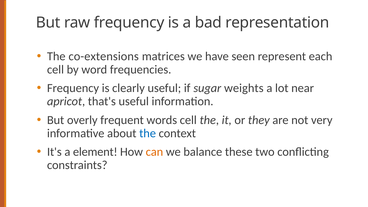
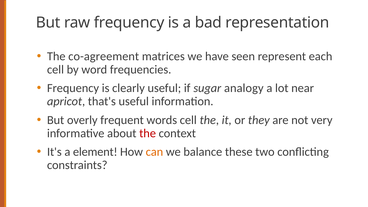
co-extensions: co-extensions -> co-agreement (104, 56)
weights: weights -> analogy (244, 88)
the colour: blue -> red (148, 133)
